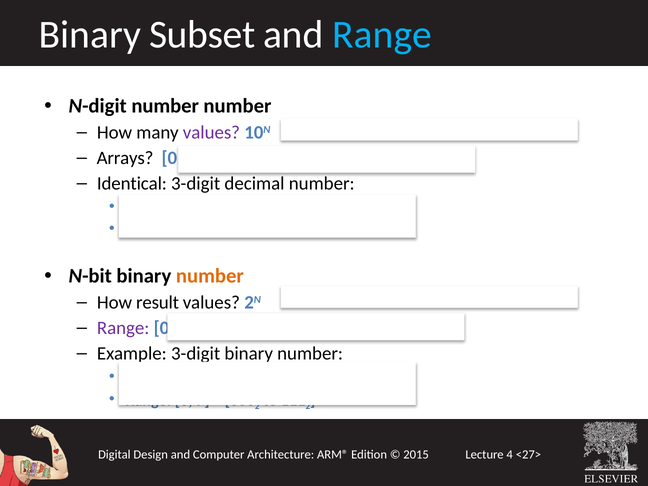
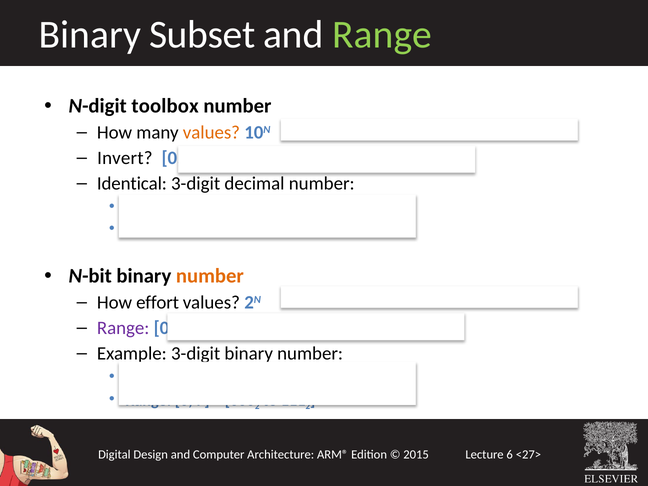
Range colour: light blue -> light green (382, 35)
N-digit number: number -> toolbox (165, 106)
values colour: purple -> orange (211, 133)
Arrays: Arrays -> Invert (125, 158)
result: result -> effort (158, 302)
4: 4 -> 6 (510, 454)
